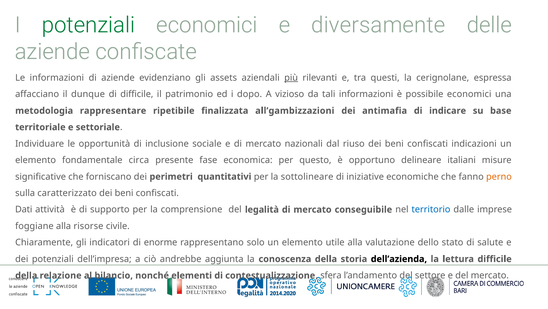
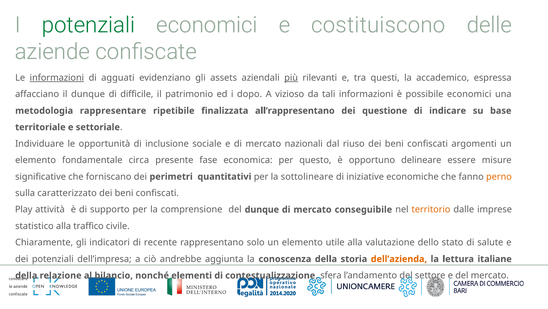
diversamente: diversamente -> costituiscono (378, 25)
informazioni underline: none -> present (57, 78)
di aziende: aziende -> agguati (118, 78)
cerignolane: cerignolane -> accademico (443, 78)
all’gambizzazioni: all’gambizzazioni -> all’rappresentano (295, 110)
antimafia: antimafia -> questione (385, 110)
indicazioni: indicazioni -> argomenti (474, 143)
italiani: italiani -> essere (462, 160)
Dati: Dati -> Play (24, 209)
del legalità: legalità -> dunque (262, 209)
territorio colour: blue -> orange (431, 209)
foggiane: foggiane -> statistico (34, 226)
risorse: risorse -> traffico (89, 226)
enorme: enorme -> recente (161, 242)
dell’azienda colour: black -> orange (399, 258)
lettura difficile: difficile -> italiane (495, 258)
